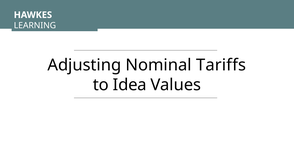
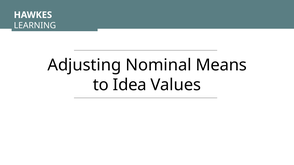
Tariffs: Tariffs -> Means (221, 65)
